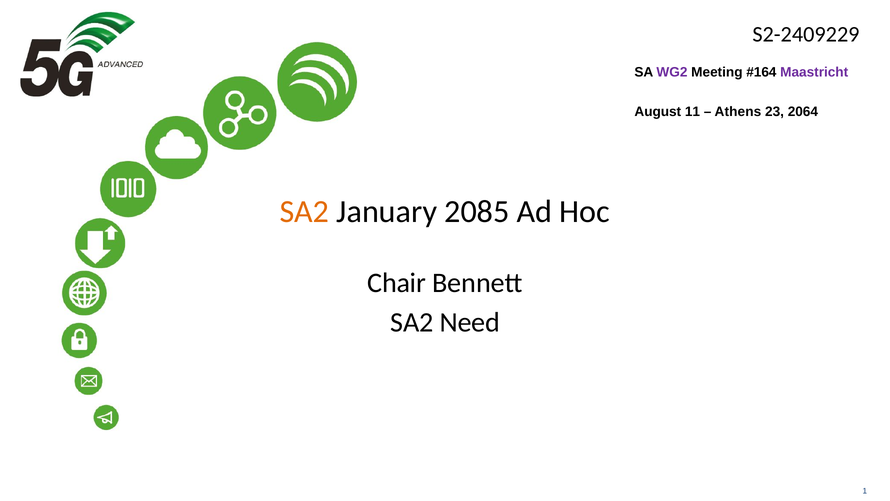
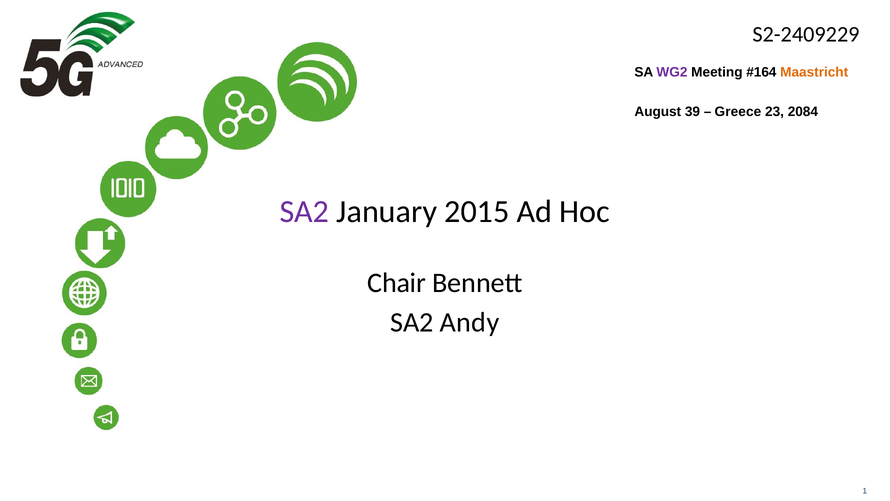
Maastricht colour: purple -> orange (814, 72)
11: 11 -> 39 (693, 112)
Athens: Athens -> Greece (738, 112)
2064: 2064 -> 2084 (803, 112)
SA2 colour: orange -> purple (305, 211)
2085: 2085 -> 2015 (477, 211)
Need: Need -> Andy (470, 322)
